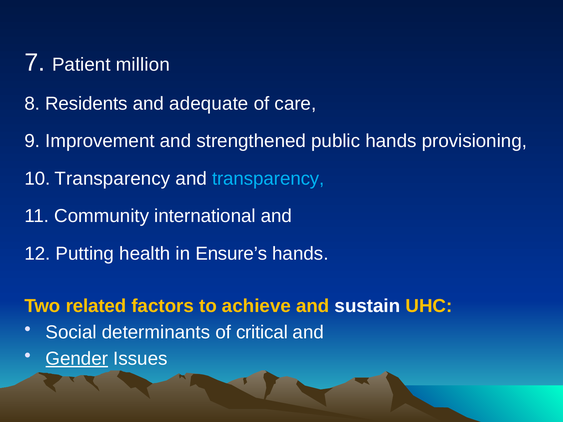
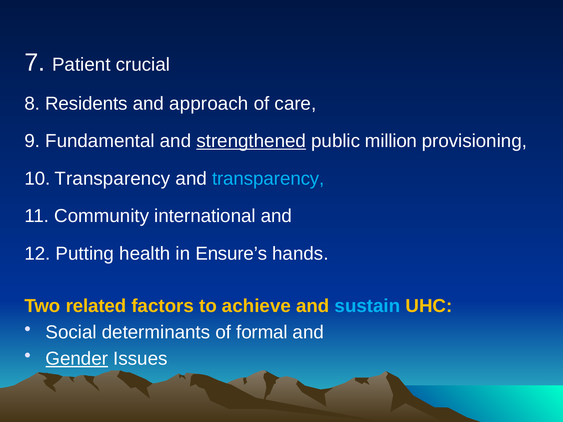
million: million -> crucial (143, 65)
adequate: adequate -> approach (209, 104)
Improvement: Improvement -> Fundamental (100, 141)
strengthened underline: none -> present (251, 141)
public hands: hands -> million (391, 141)
sustain colour: white -> light blue (367, 306)
critical: critical -> formal (262, 332)
